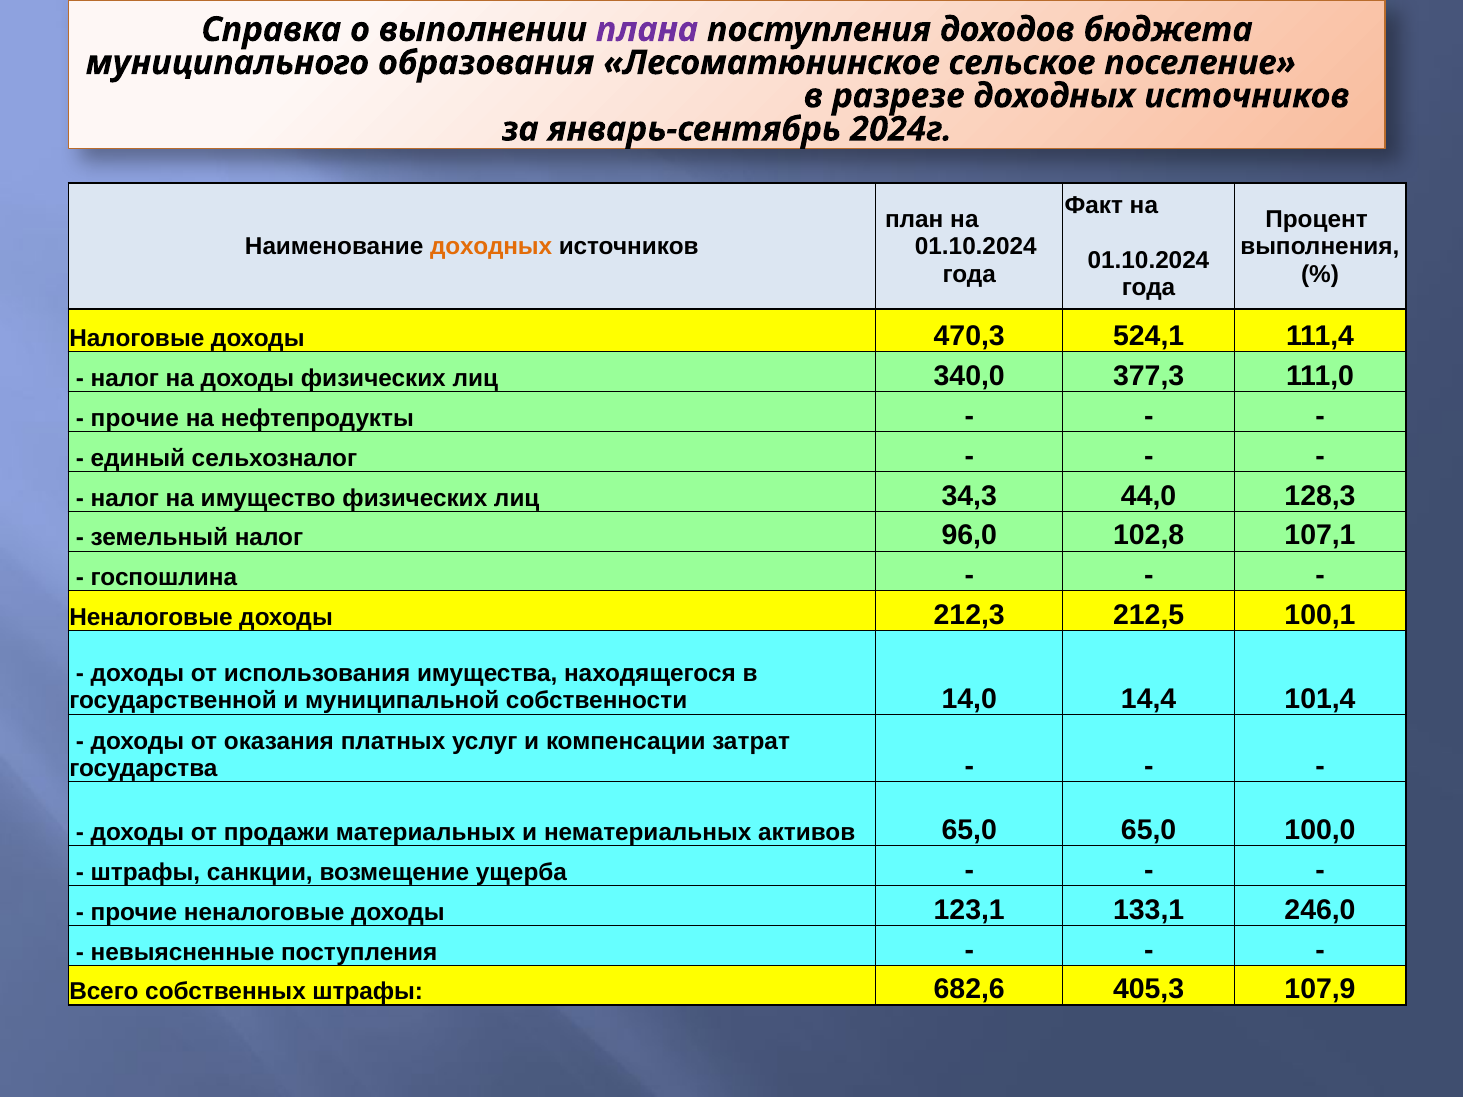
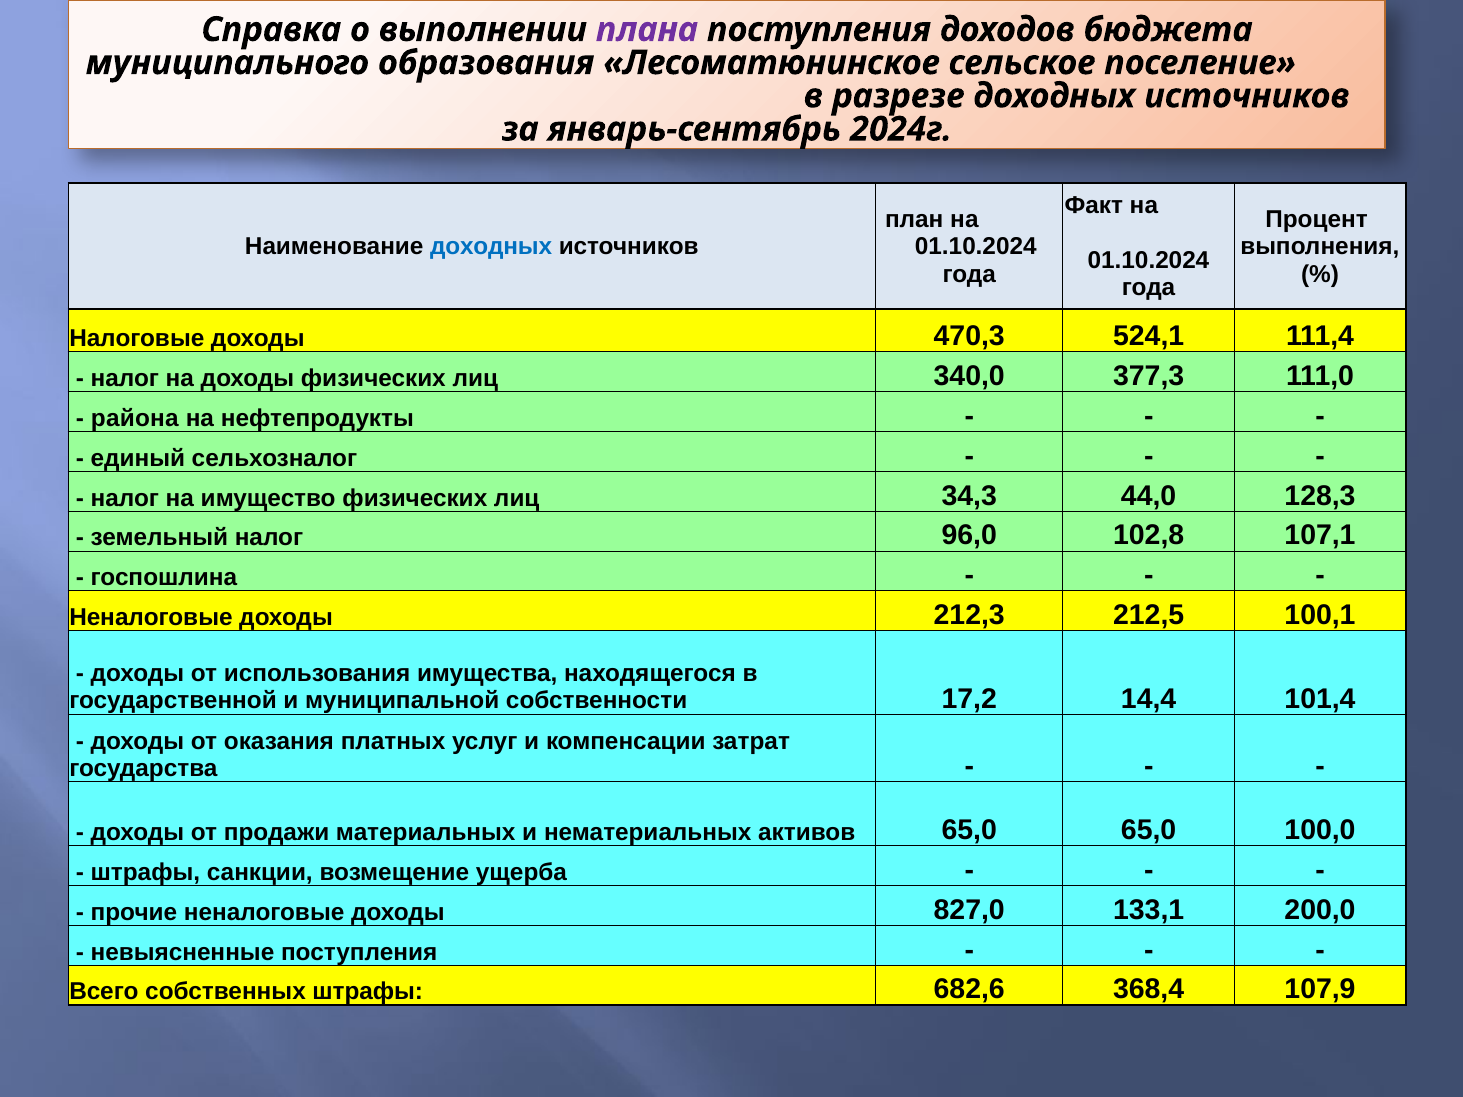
доходных colour: orange -> blue (491, 247)
прочие: прочие -> района (135, 418)
14,0: 14,0 -> 17,2 (969, 699)
123,1: 123,1 -> 827,0 (969, 910)
246,0: 246,0 -> 200,0 (1320, 910)
405,3: 405,3 -> 368,4 (1149, 990)
